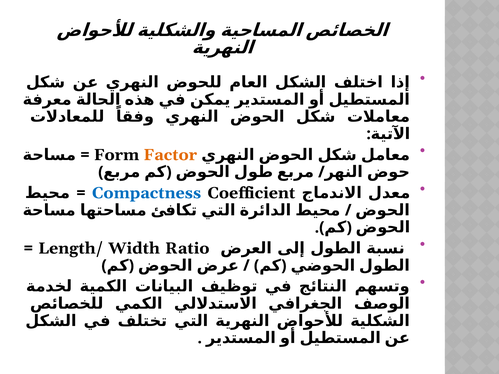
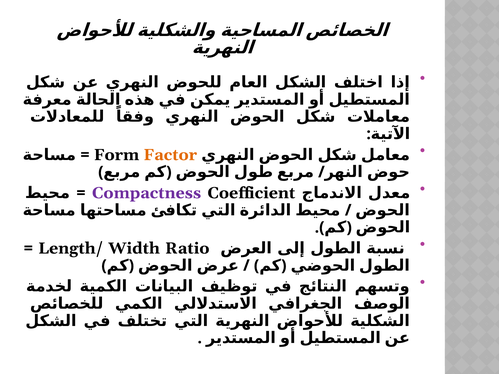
Compactness colour: blue -> purple (147, 193)
